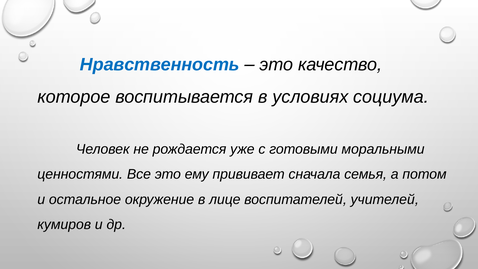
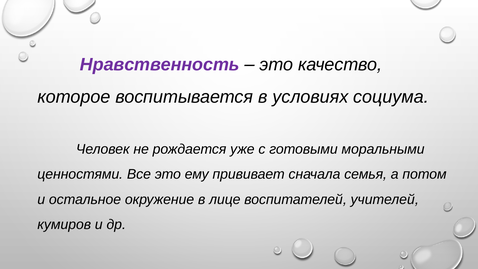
Нравственность colour: blue -> purple (160, 65)
